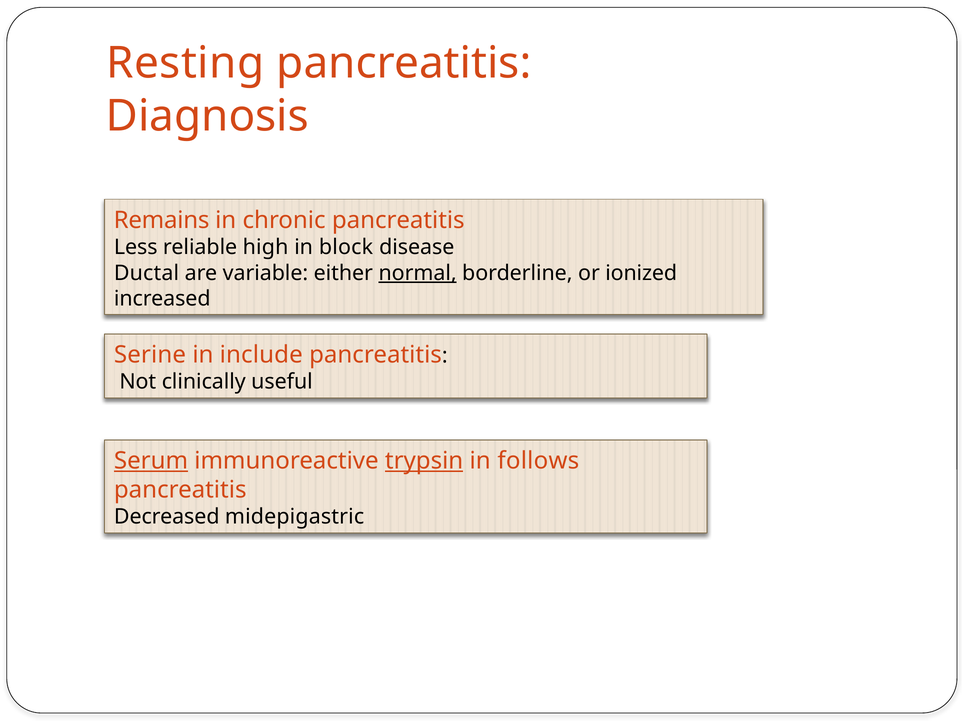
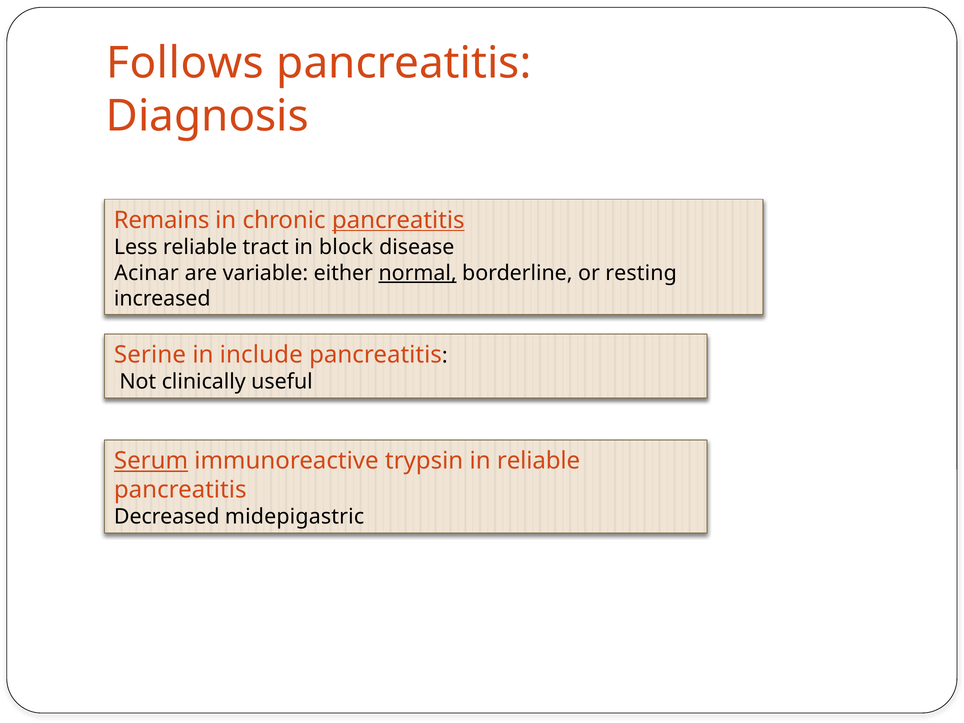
Resting: Resting -> Follows (185, 63)
pancreatitis underline: none -> present (398, 220)
high: high -> tract (266, 247)
Ductal: Ductal -> Acinar (146, 273)
ionized: ionized -> resting (641, 273)
trypsin underline: present -> none (424, 461)
in follows: follows -> reliable (539, 461)
